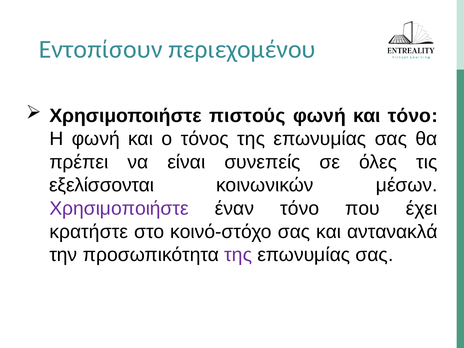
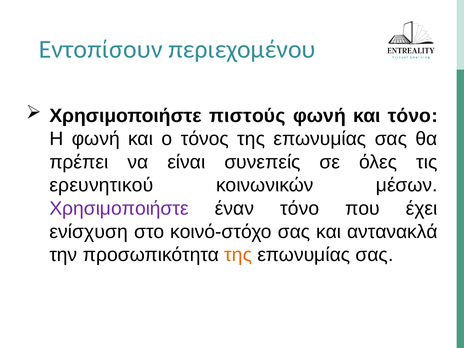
εξελίσσονται: εξελίσσονται -> ερευνητικού (101, 185)
κρατήστε: κρατήστε -> ενίσχυση (89, 232)
της colour: purple -> orange (238, 255)
